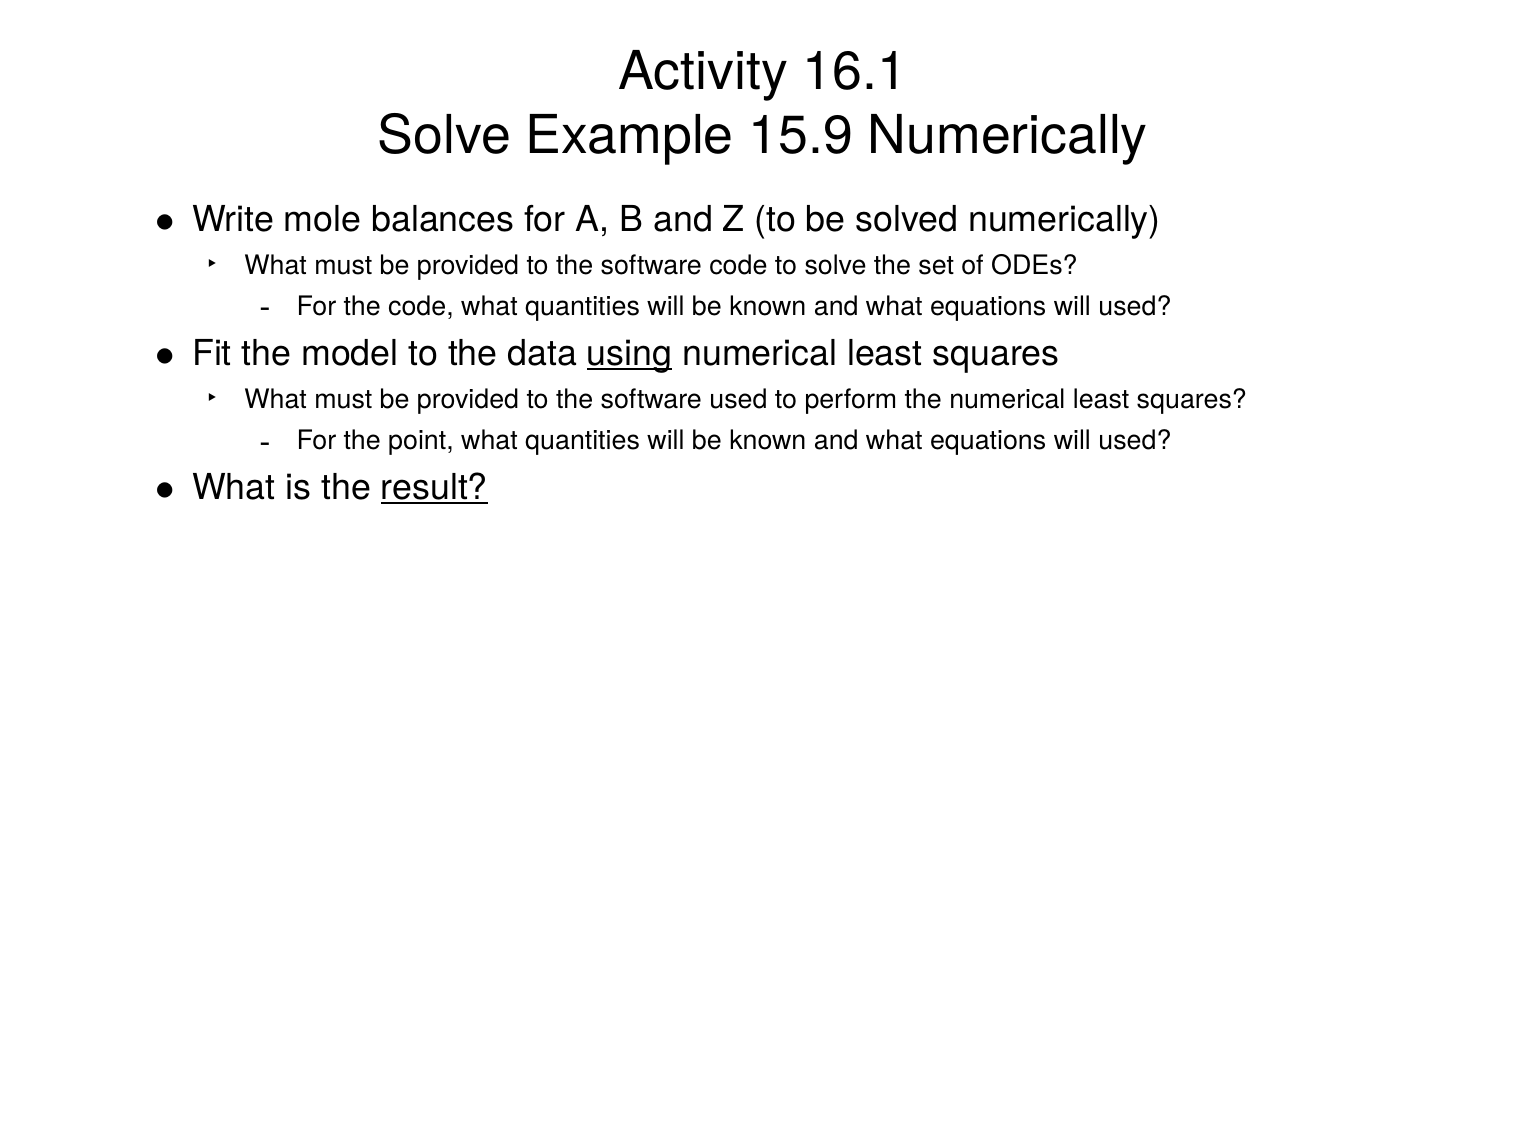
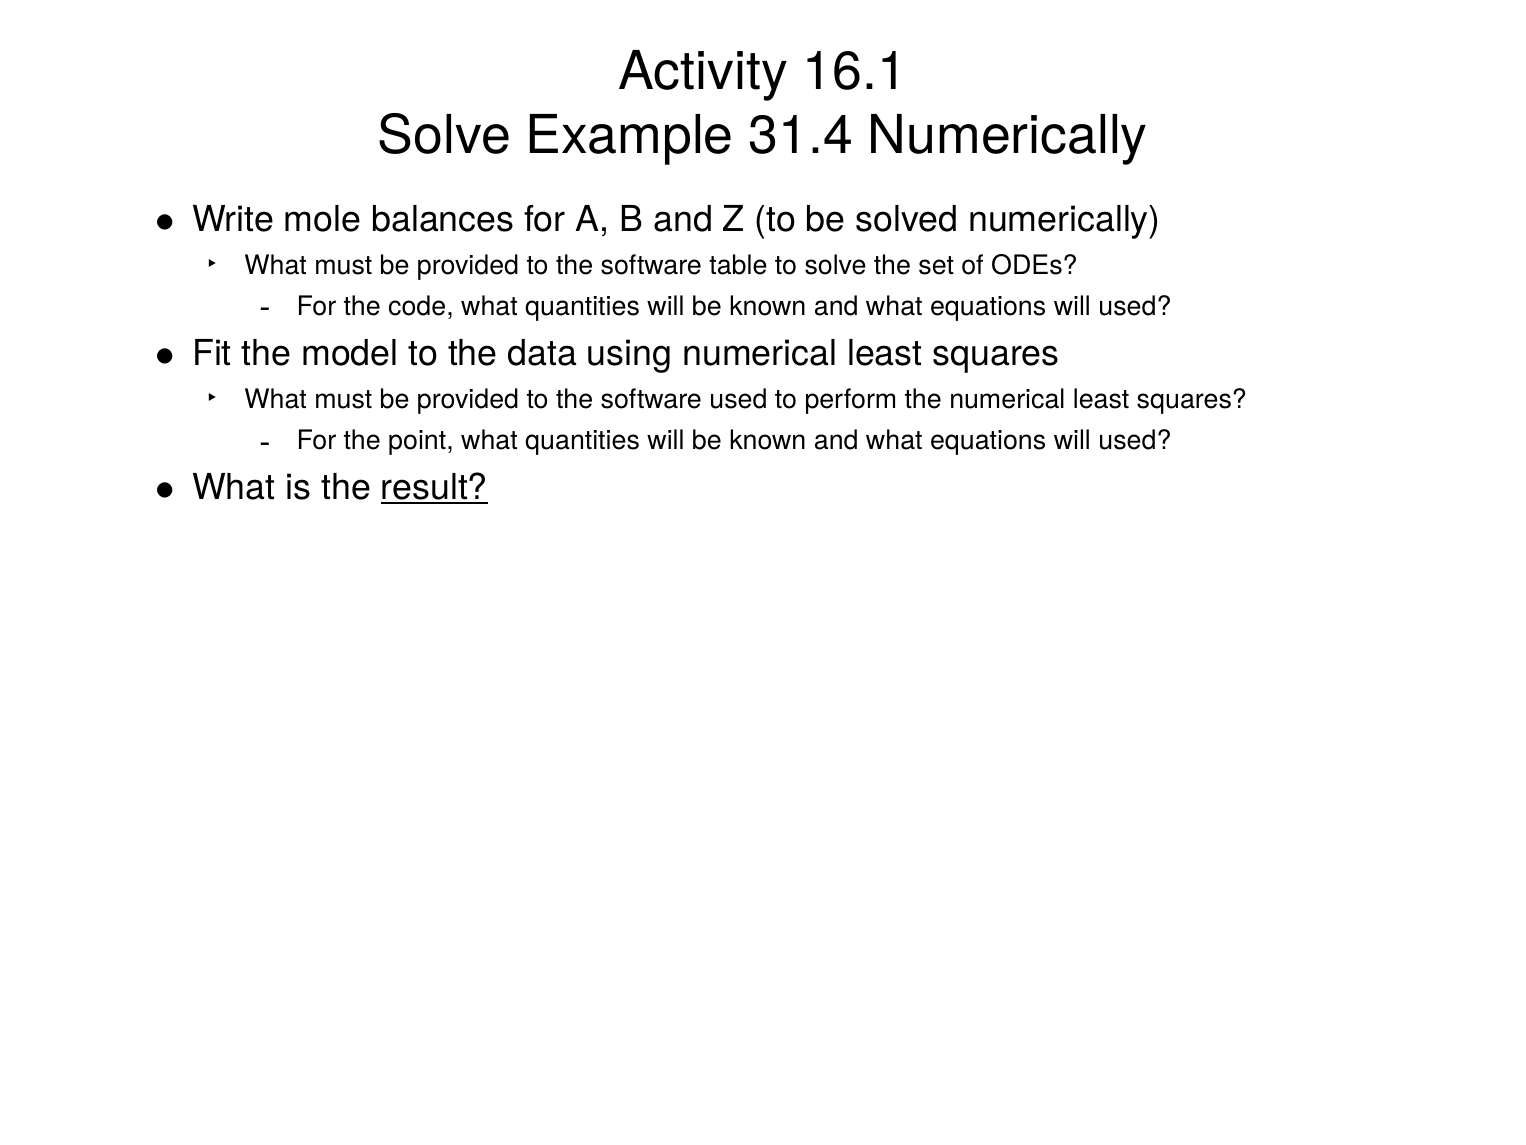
15.9: 15.9 -> 31.4 (801, 136)
software code: code -> table (738, 265)
using underline: present -> none (630, 353)
